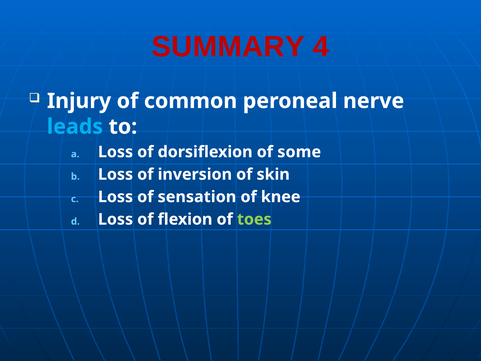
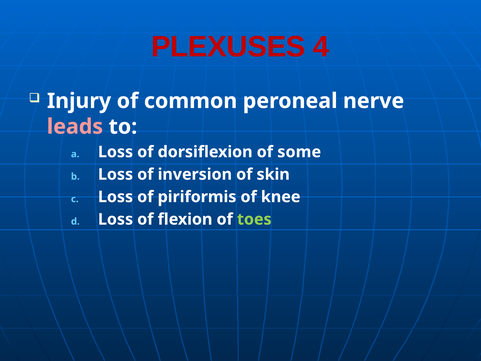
SUMMARY: SUMMARY -> PLEXUSES (228, 47)
leads colour: light blue -> pink (75, 127)
sensation: sensation -> piriformis (197, 197)
